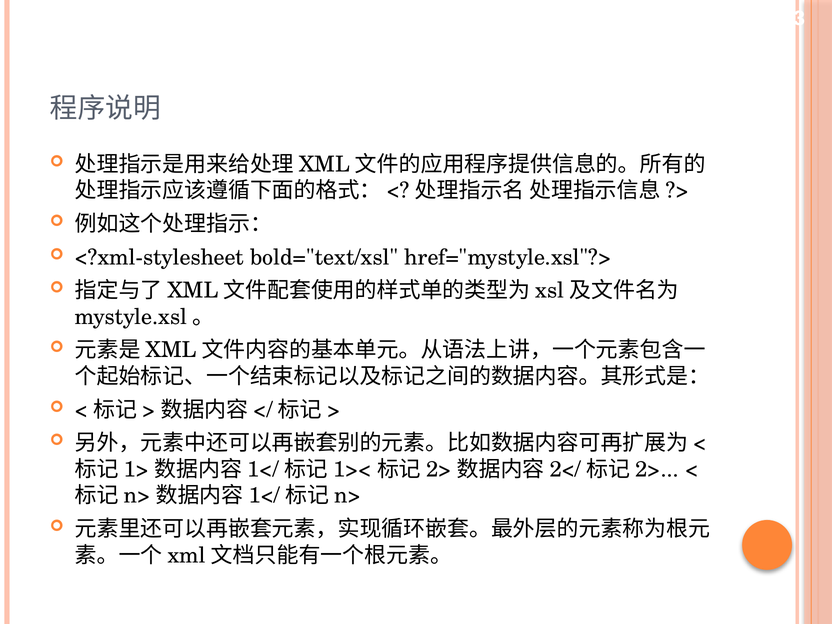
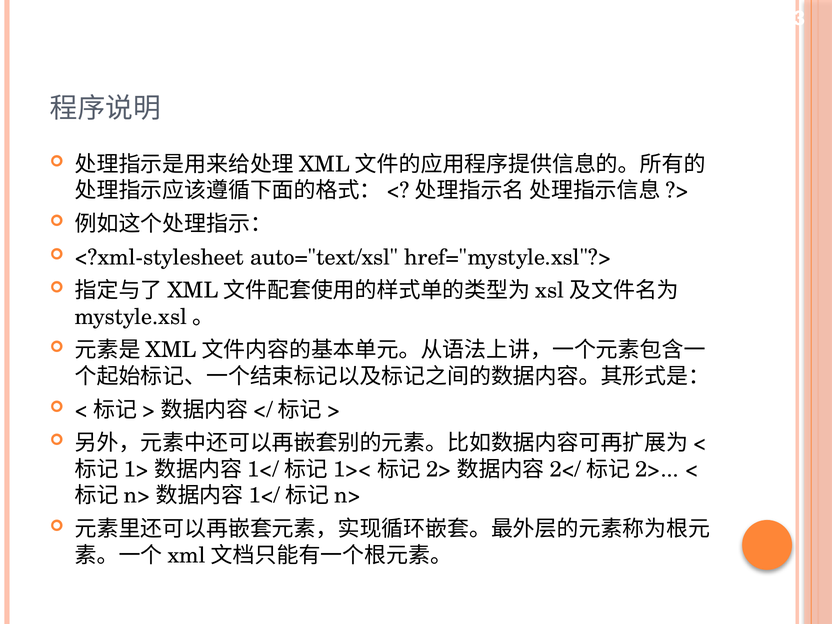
bold="text/xsl: bold="text/xsl -> auto="text/xsl (324, 257)
